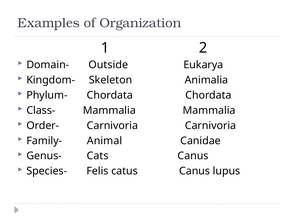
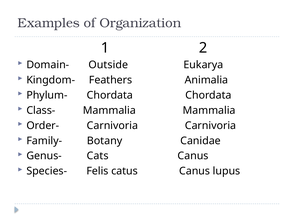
Skeleton: Skeleton -> Feathers (111, 80)
Animal: Animal -> Botany (105, 141)
